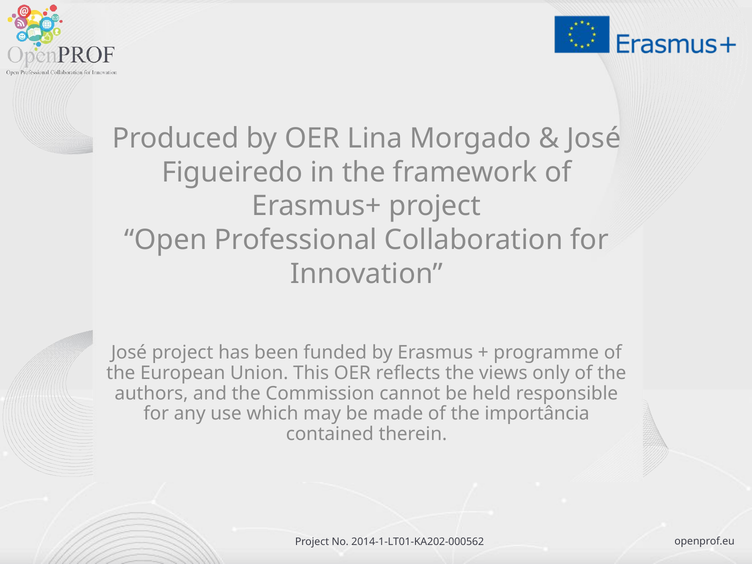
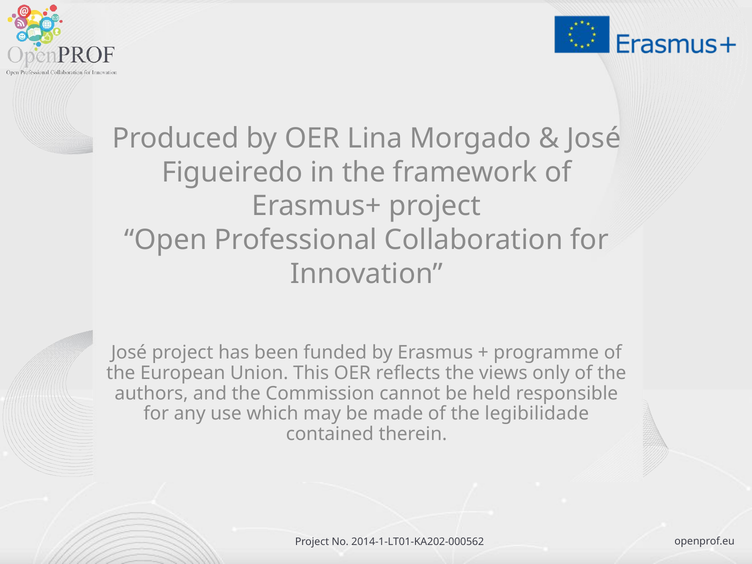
importância: importância -> legibilidade (537, 414)
